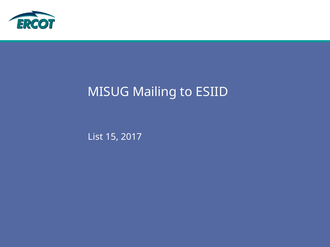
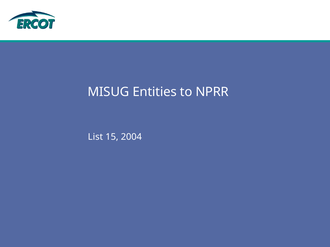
Mailing: Mailing -> Entities (155, 92)
ESIID: ESIID -> NPRR (212, 92)
2017: 2017 -> 2004 (131, 137)
